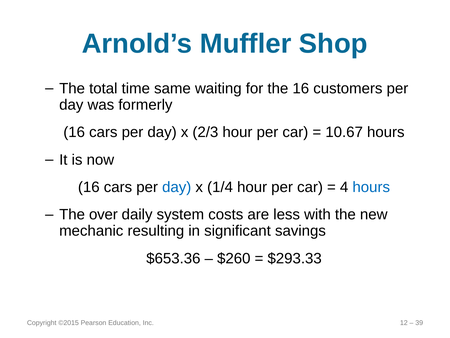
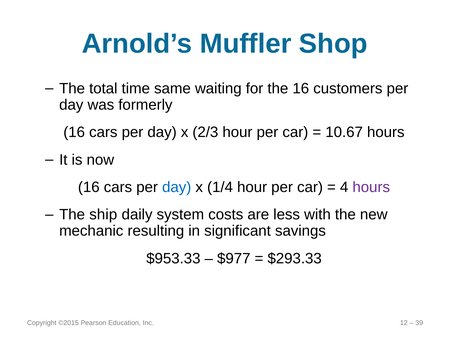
hours colour: blue -> purple (371, 187)
over: over -> ship (103, 214)
$653.36: $653.36 -> $953.33 (173, 258)
$260: $260 -> $977 (234, 258)
